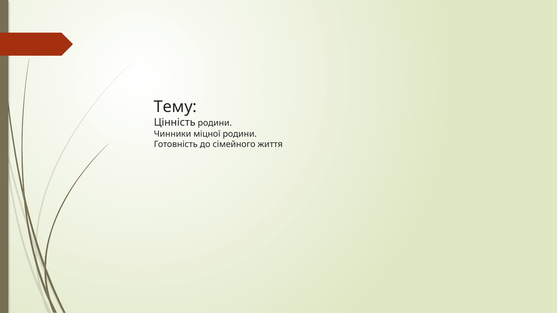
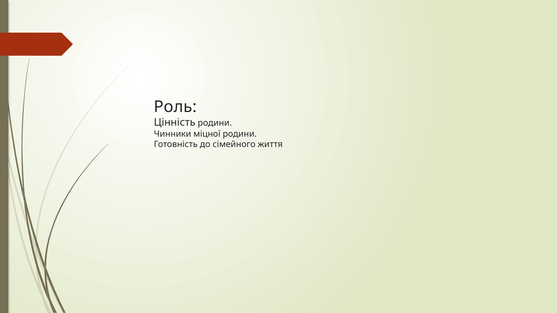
Тему: Тему -> Роль (175, 107)
